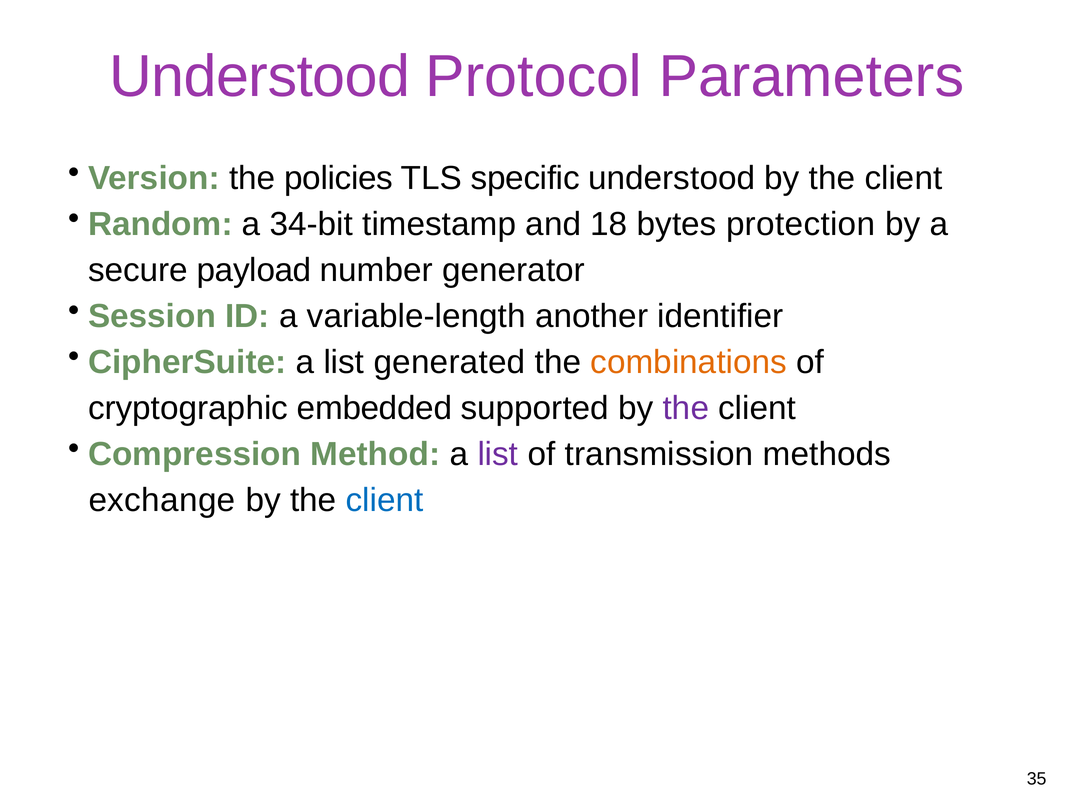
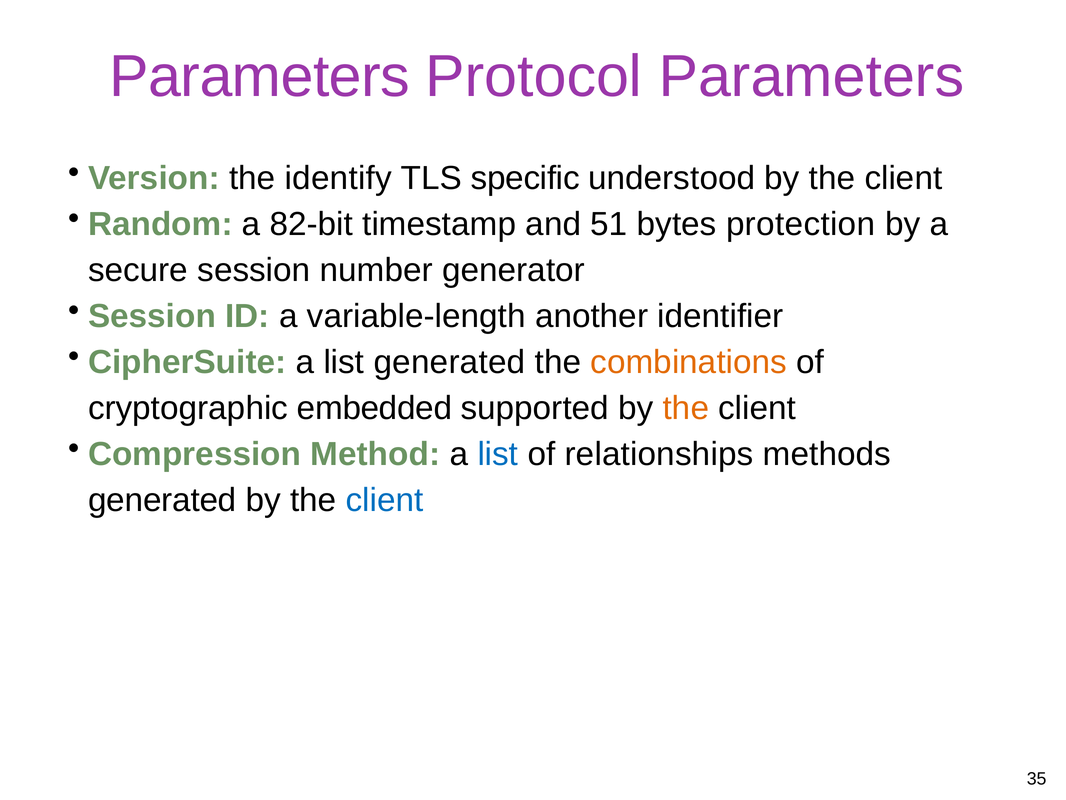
Understood: Understood -> Parameters (260, 77)
policies: policies -> identify (338, 178)
34-bit: 34-bit -> 82-bit (311, 224)
18: 18 -> 51 (609, 224)
secure payload: payload -> session (254, 270)
the colour: purple -> orange (686, 408)
list colour: purple -> blue (498, 454)
transmission: transmission -> relationships (659, 454)
exchange: exchange -> generated (162, 500)
